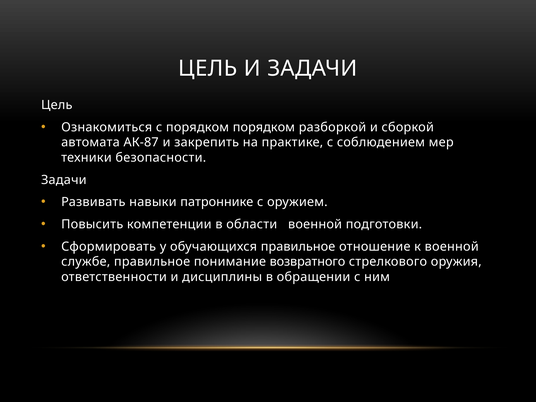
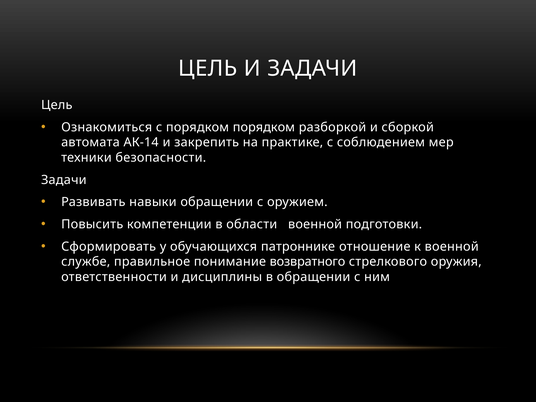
АК-87: АК-87 -> АК-14 (141, 142)
навыки патроннике: патроннике -> обращении (217, 202)
обучающихся правильное: правильное -> патроннике (298, 247)
